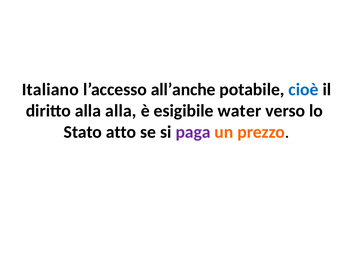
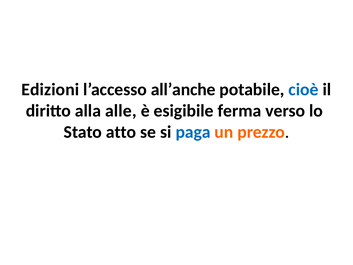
Italiano: Italiano -> Edizioni (50, 90)
alla alla: alla -> alle (121, 111)
water: water -> ferma (240, 111)
paga colour: purple -> blue (193, 132)
